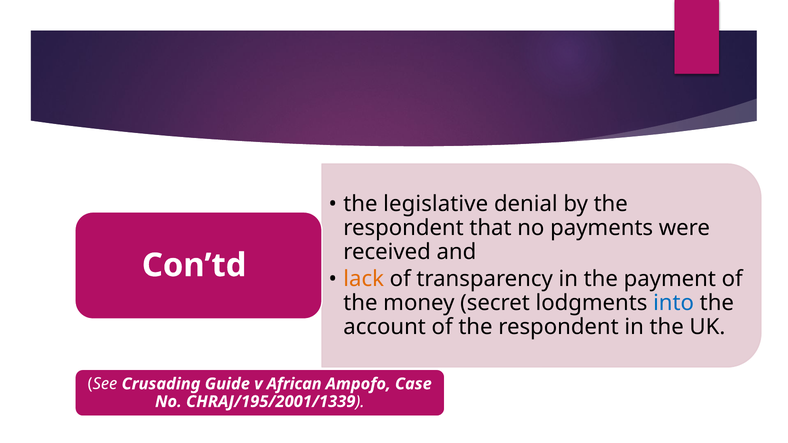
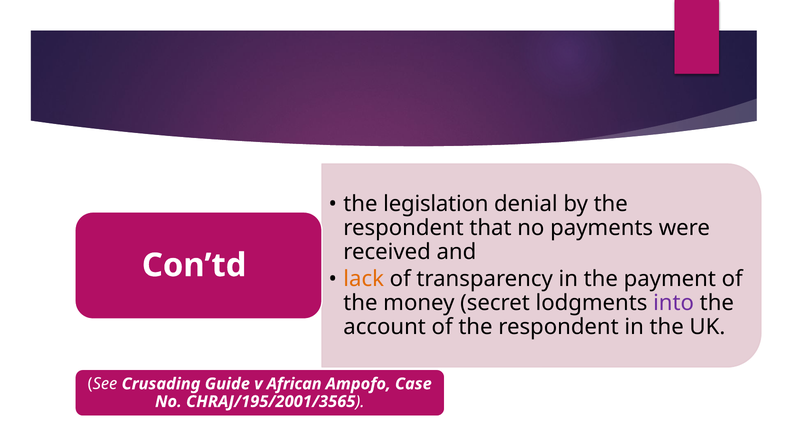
legislative: legislative -> legislation (436, 204)
into colour: blue -> purple (674, 303)
CHRAJ/195/2001/1339: CHRAJ/195/2001/1339 -> CHRAJ/195/2001/3565 (271, 402)
